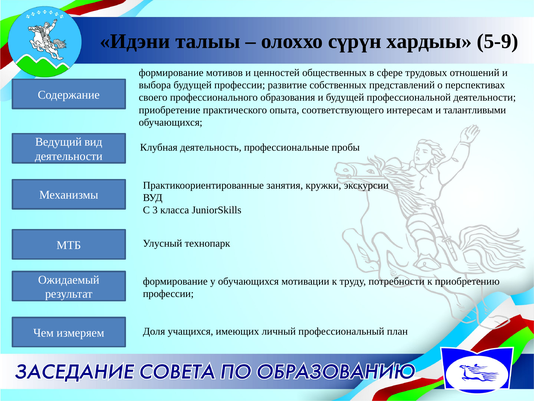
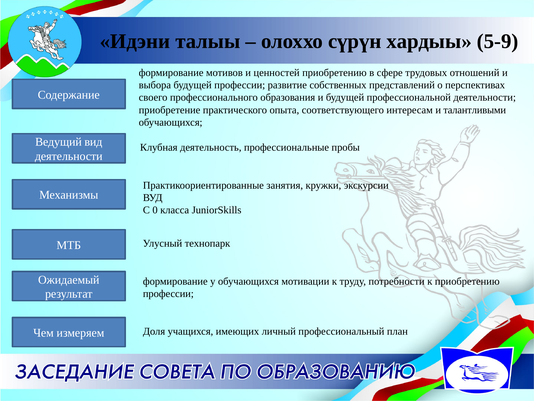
ценностей общественных: общественных -> приобретению (334, 72)
3: 3 -> 0 (155, 210)
